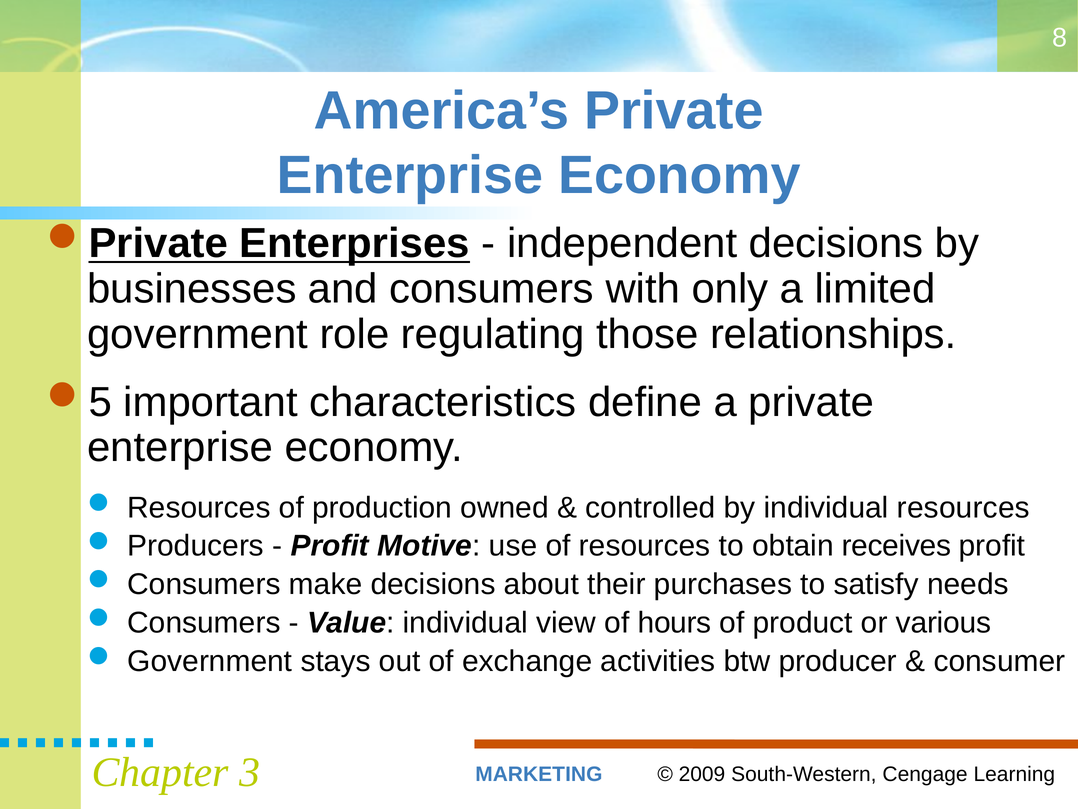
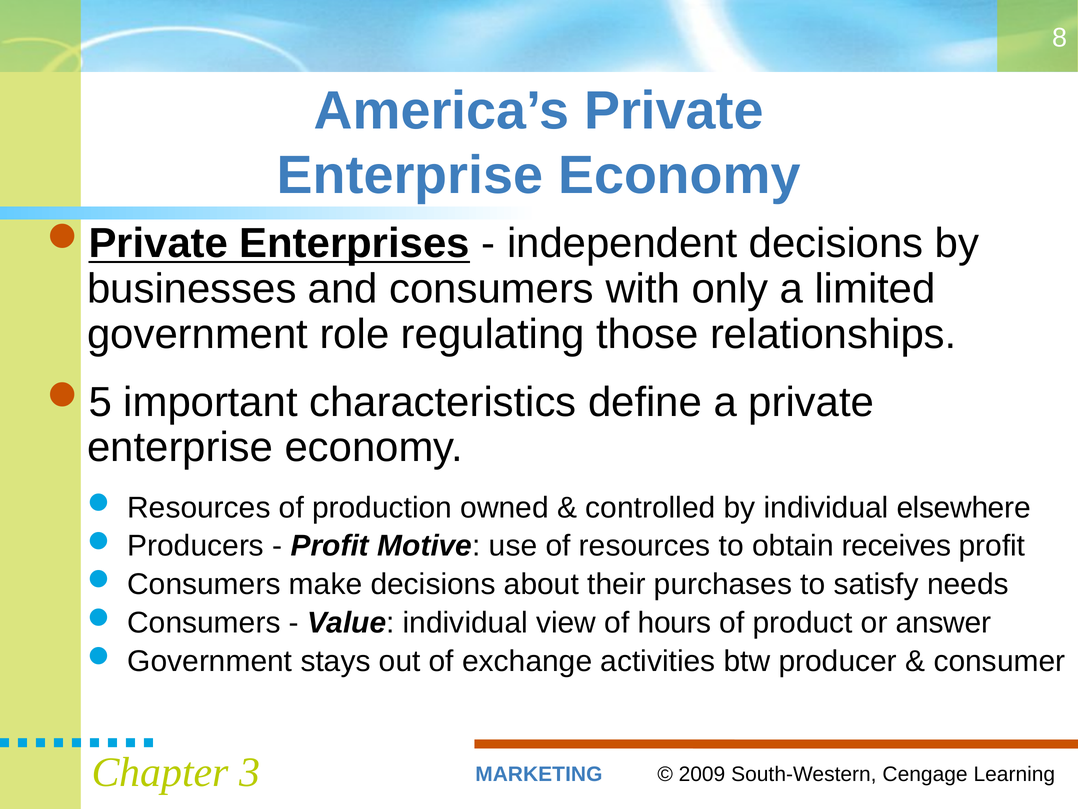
individual resources: resources -> elsewhere (964, 507)
various: various -> answer (944, 622)
